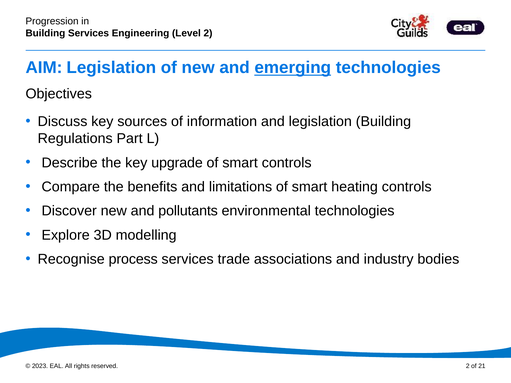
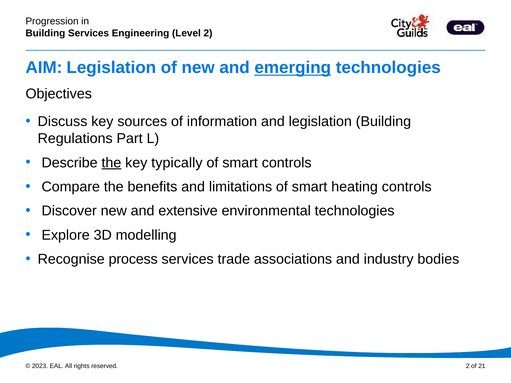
the underline: none -> present (111, 163)
upgrade: upgrade -> typically (177, 163)
pollutants: pollutants -> extensive (188, 211)
